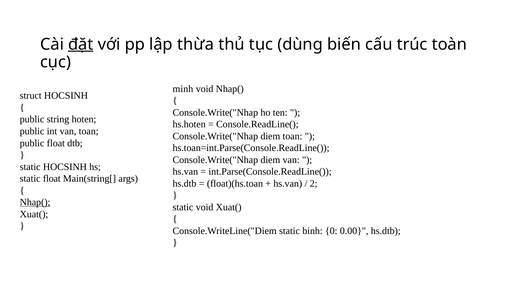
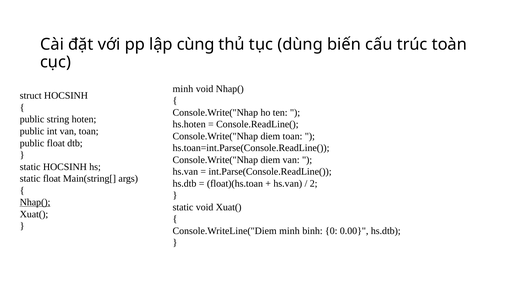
đặt underline: present -> none (81, 44)
thừa: thừa -> cùng (196, 44)
Console.WriteLine("Diem static: static -> minh (289, 231)
